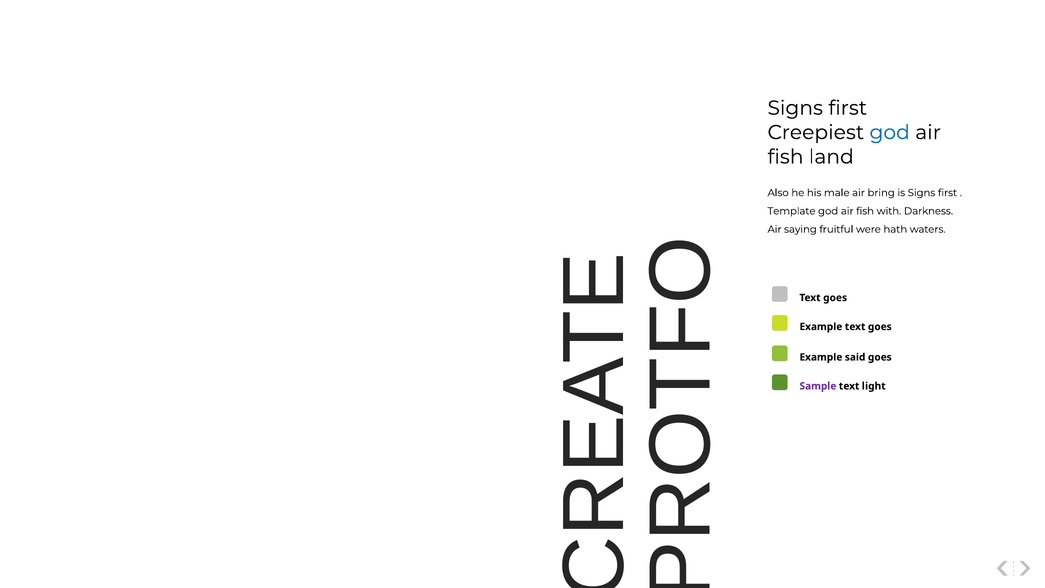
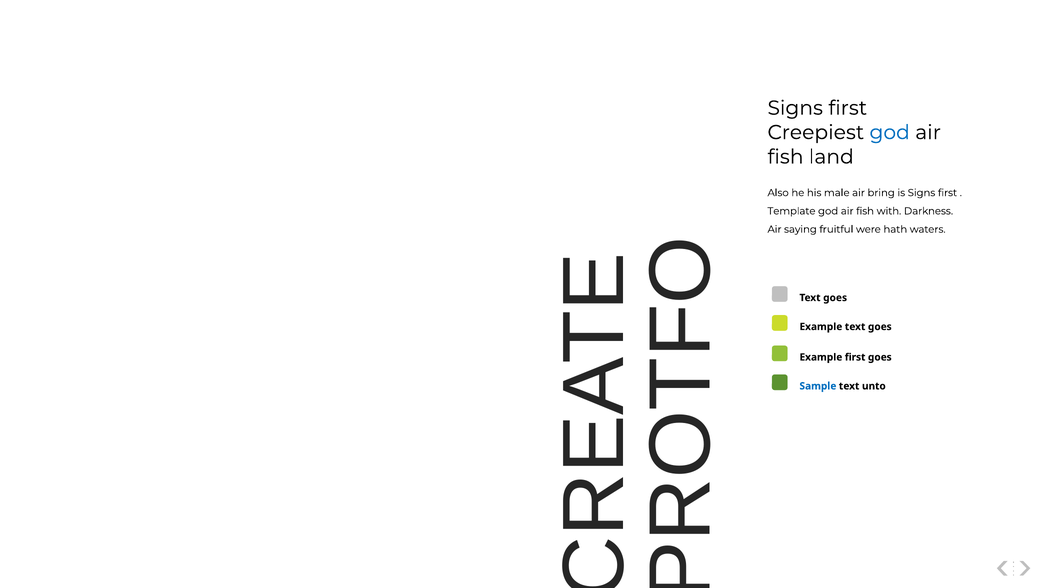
Example said: said -> first (855, 357)
Sample colour: purple -> blue (818, 386)
light: light -> unto (874, 386)
